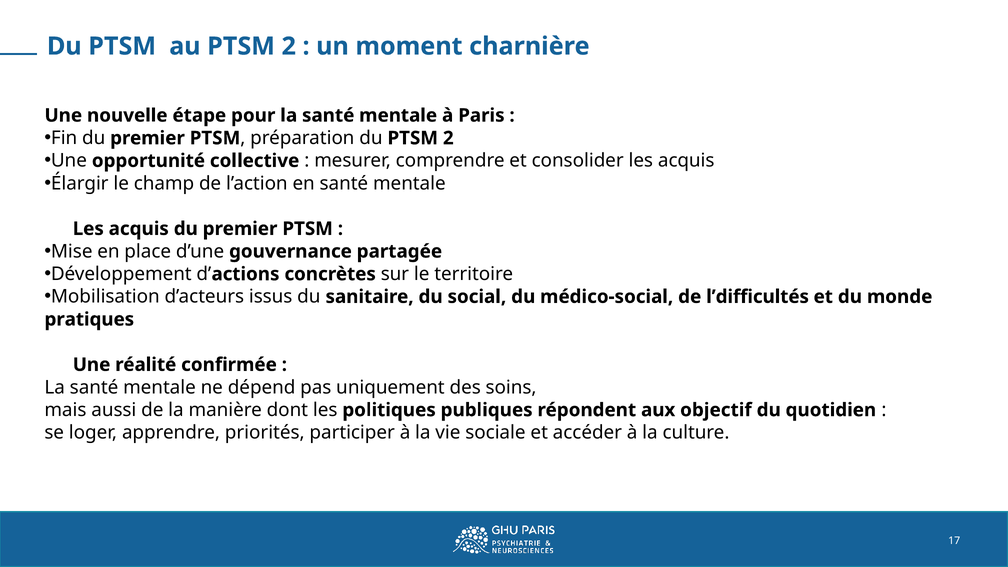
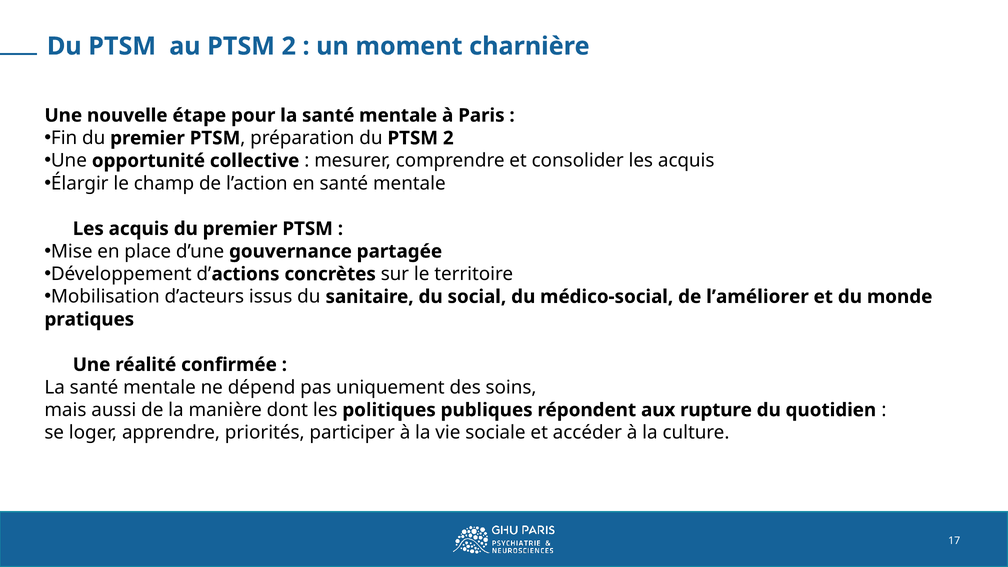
l’difficultés: l’difficultés -> l’améliorer (757, 297)
objectif: objectif -> rupture (716, 410)
